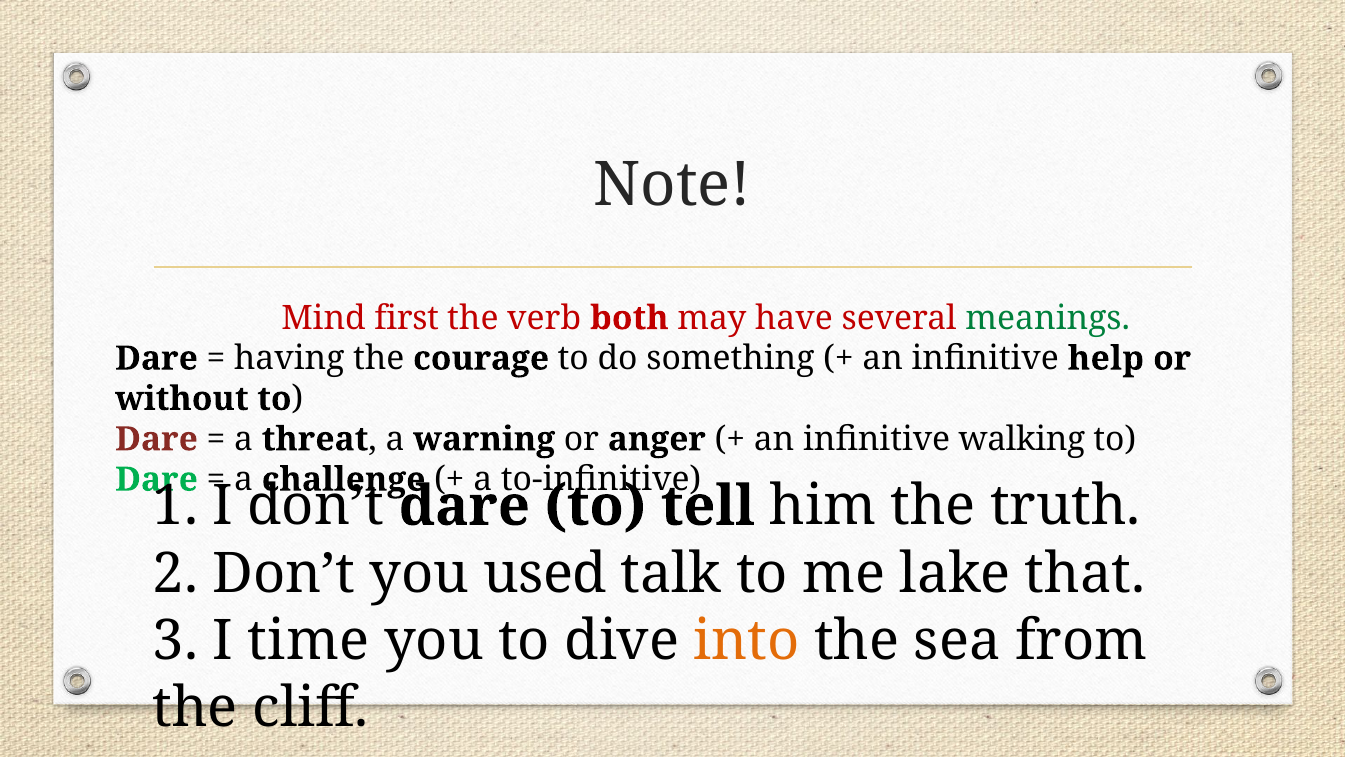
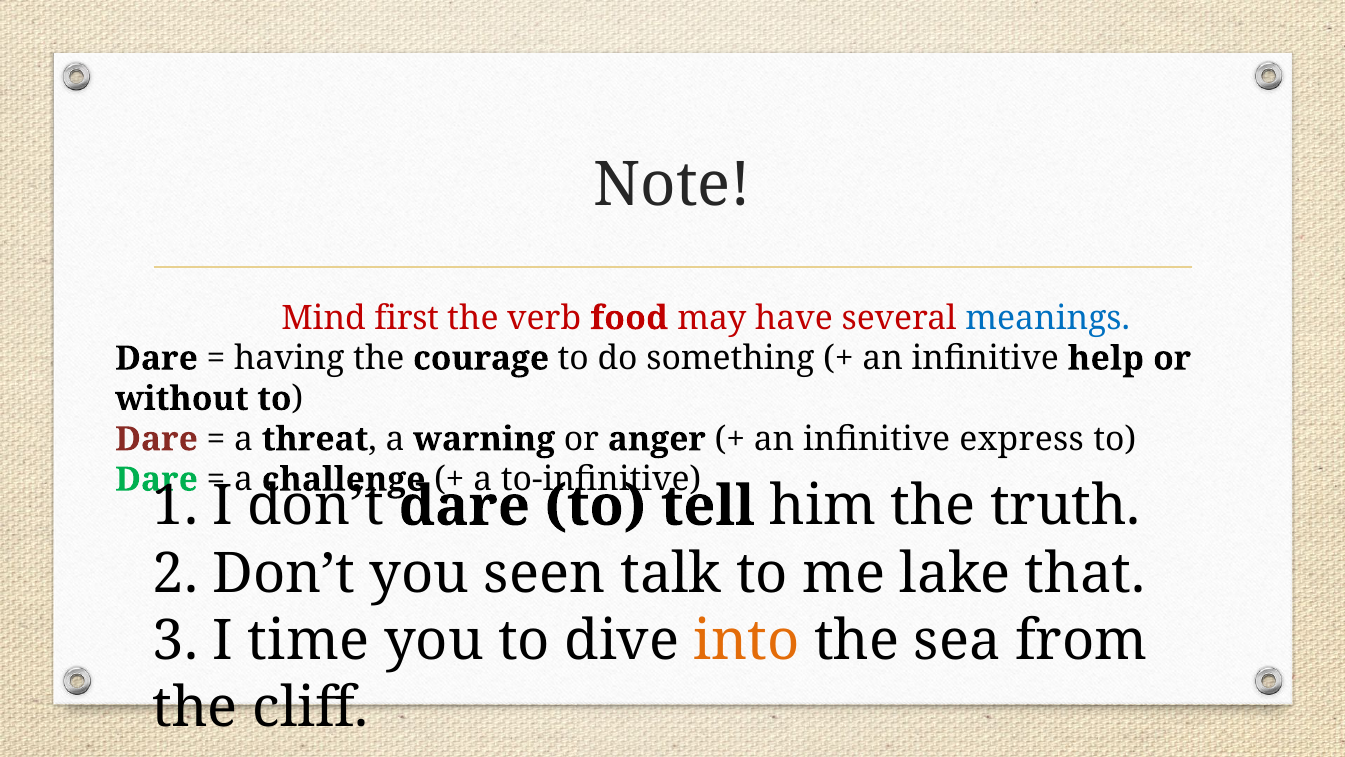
both: both -> food (629, 318)
meanings colour: green -> blue (1048, 318)
walking: walking -> express (1022, 439)
used: used -> seen (545, 573)
